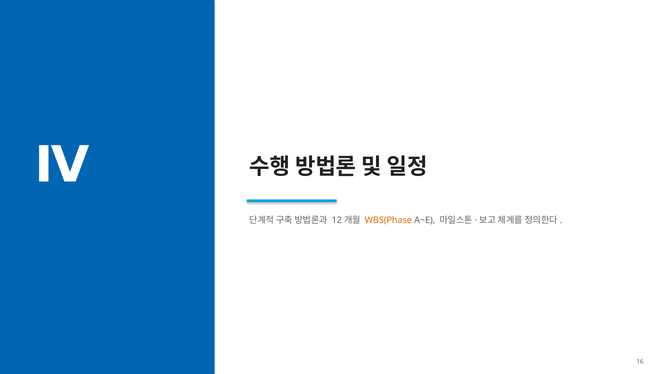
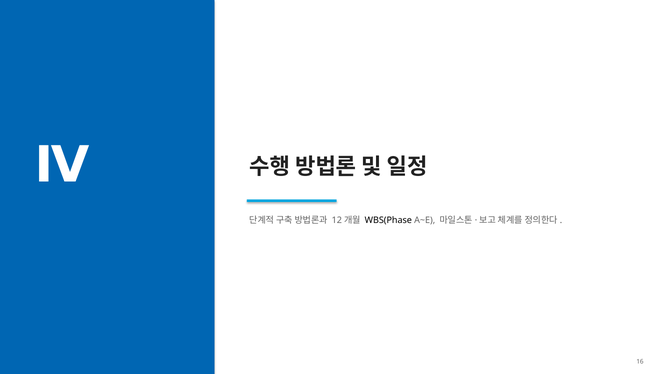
WBS(Phase colour: orange -> black (388, 220)
